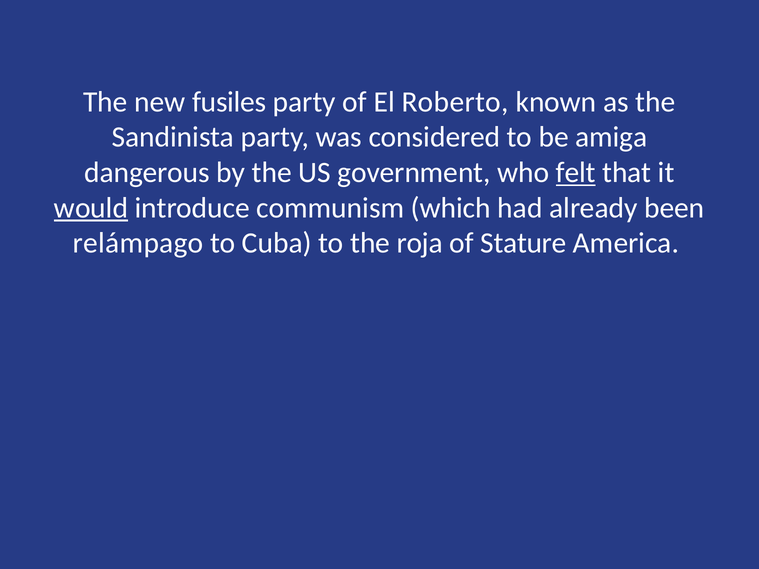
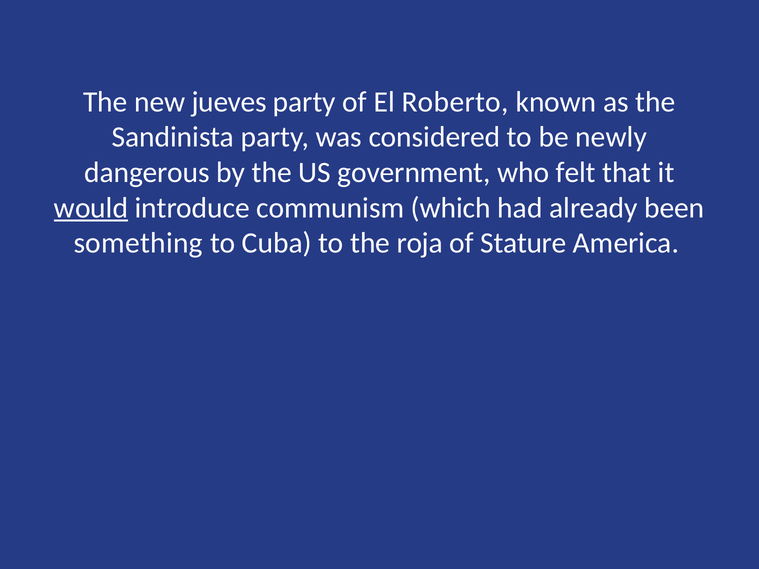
fusiles: fusiles -> jueves (229, 102)
amiga: amiga -> newly (611, 137)
felt underline: present -> none (576, 173)
relámpago: relámpago -> something (138, 243)
